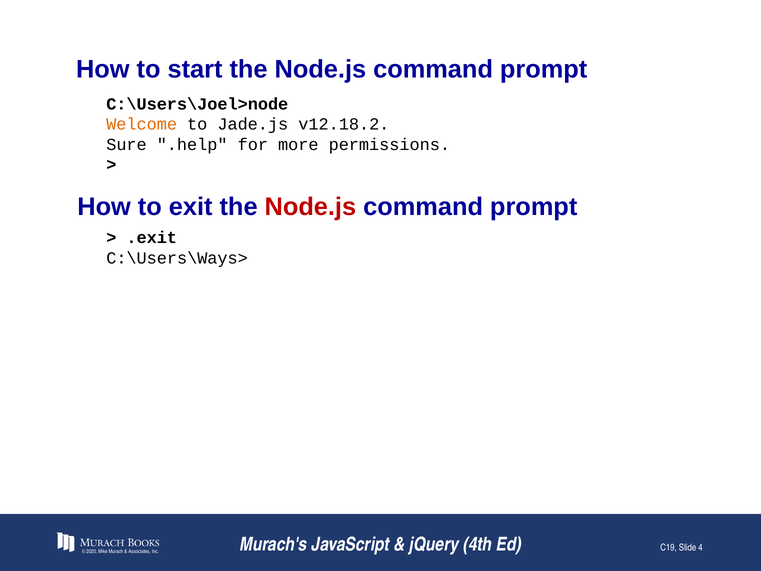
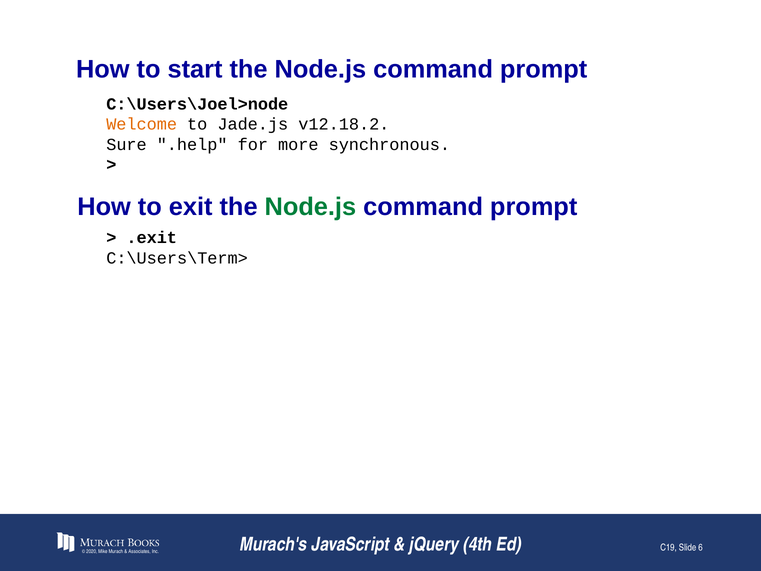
permissions: permissions -> synchronous (389, 144)
Node.js colour: red -> green (310, 207)
C:\Users\Ways>: C:\Users\Ways> -> C:\Users\Term> (177, 258)
4: 4 -> 6 (701, 548)
